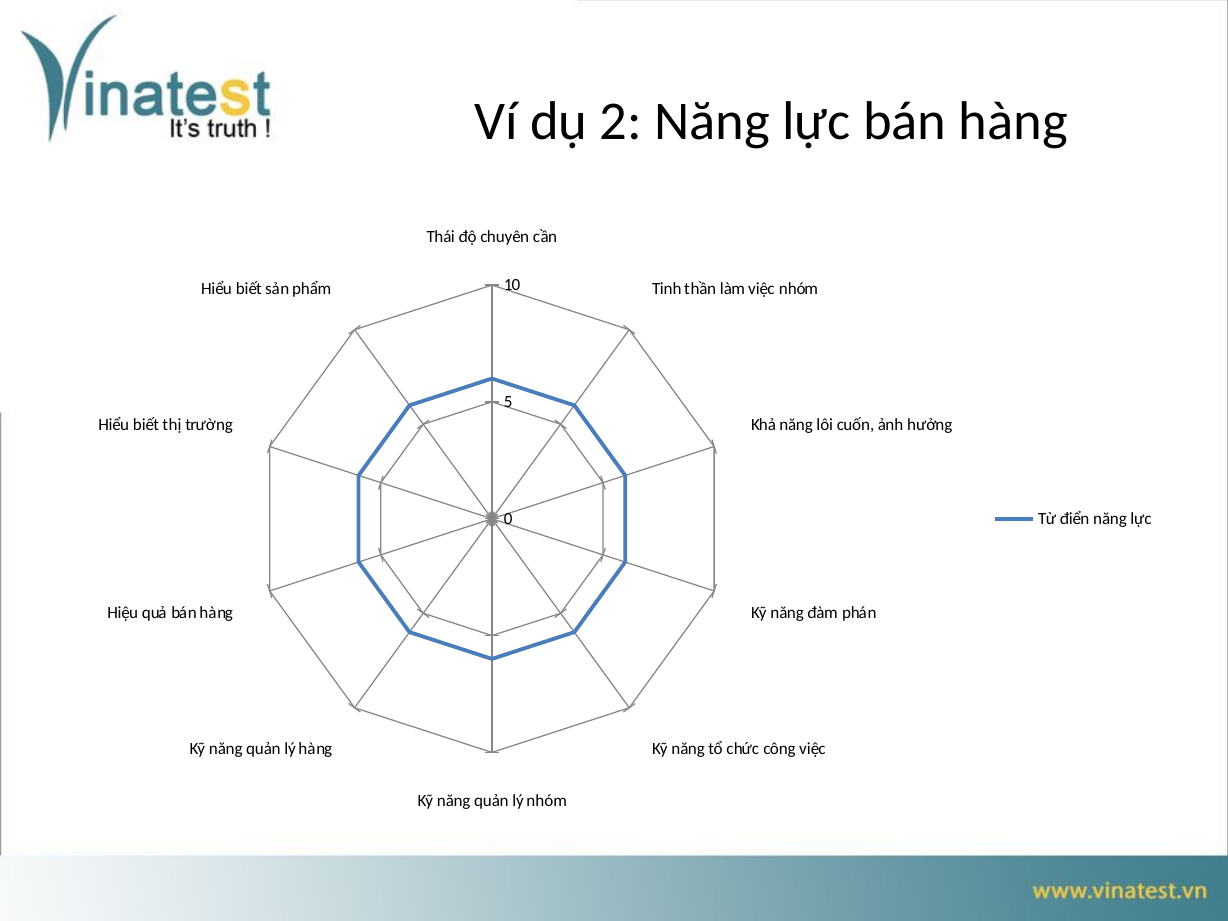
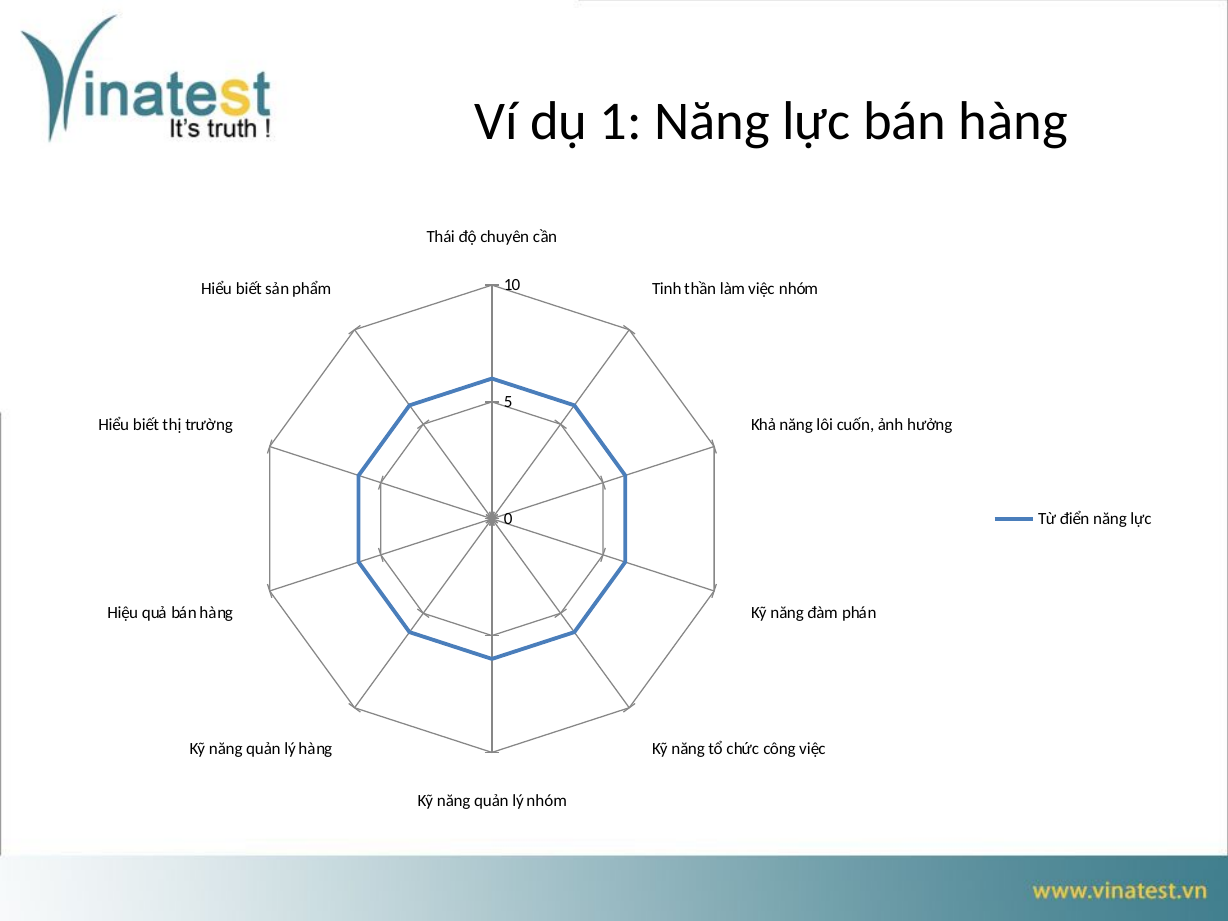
2: 2 -> 1 (621, 121)
